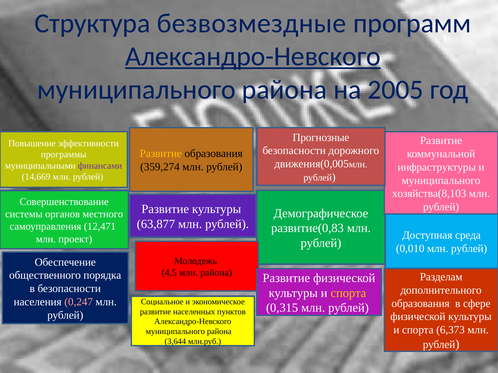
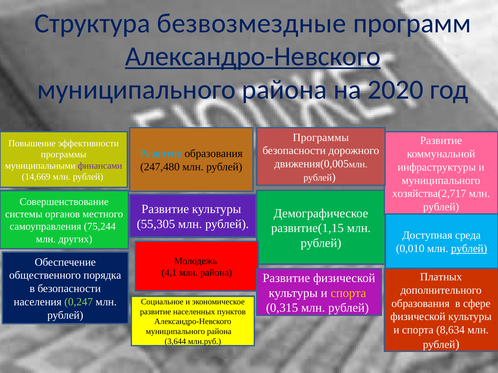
2005: 2005 -> 2020 (396, 90)
Прогнозные: Прогнозные -> Программы (321, 138)
Развитие colour: yellow -> light blue (161, 154)
359,274: 359,274 -> 247,480 (160, 167)
хозяйства(8,103: хозяйства(8,103 -> хозяйства(2,717 (429, 194)
63,877: 63,877 -> 55,305 (156, 224)
12,471: 12,471 -> 75,244 (100, 227)
развитие(0,83: развитие(0,83 -> развитие(1,15 (307, 228)
проект: проект -> других (75, 239)
рублей underline: none -> present (469, 249)
4,5: 4,5 -> 4,1 (169, 273)
Разделам: Разделам -> Платных (441, 277)
0,247 colour: pink -> light green (79, 302)
6,373: 6,373 -> 8,634 (451, 330)
